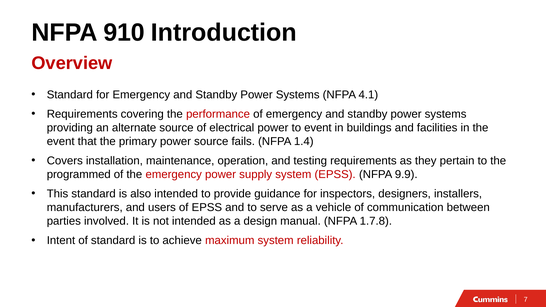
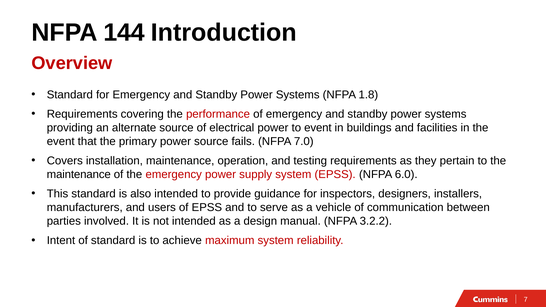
910: 910 -> 144 (124, 32)
4.1: 4.1 -> 1.8 (368, 95)
1.4: 1.4 -> 7.0 (304, 142)
programmed: programmed -> maintenance (79, 175)
9.9: 9.9 -> 6.0 (406, 175)
1.7.8: 1.7.8 -> 3.2.2 (376, 221)
